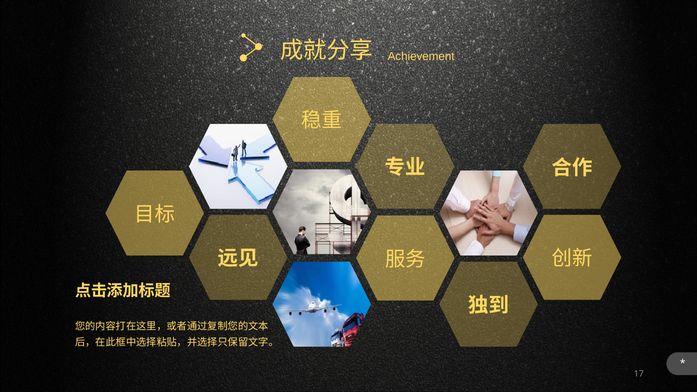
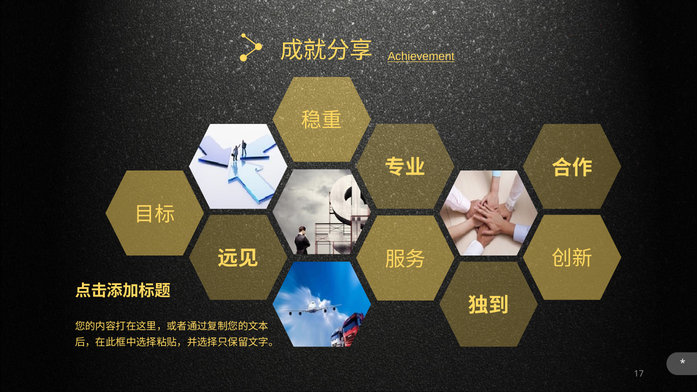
Achievement underline: none -> present (421, 57)
